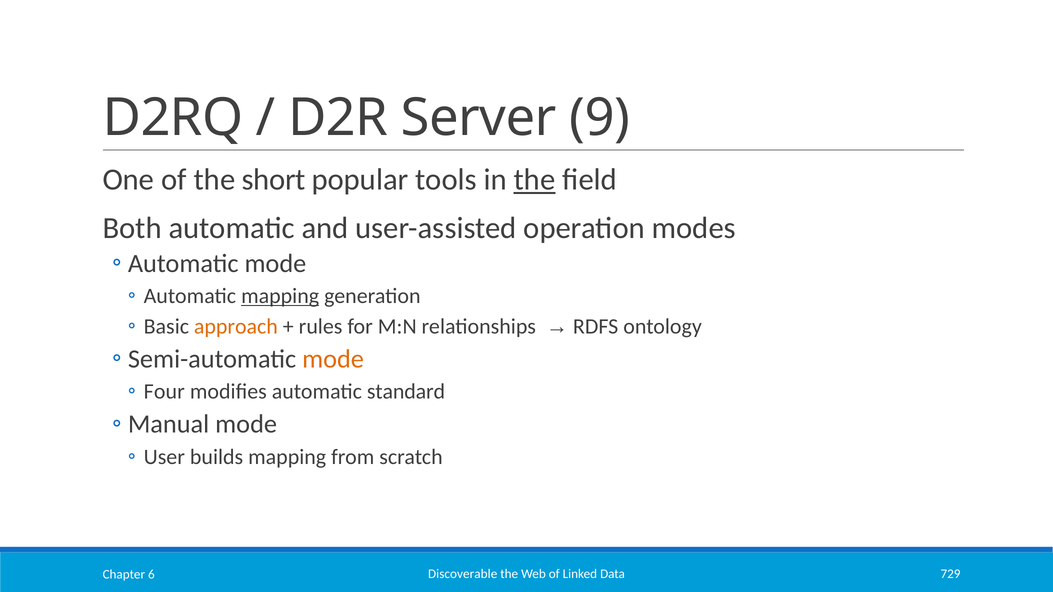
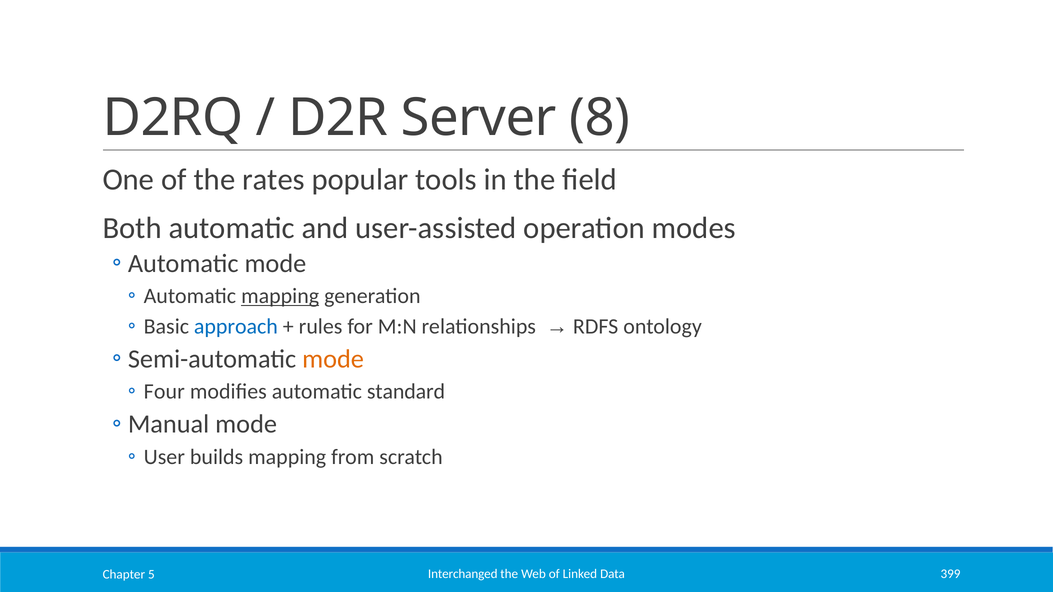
9: 9 -> 8 (600, 118)
short: short -> rates (274, 180)
the underline: present -> none (535, 180)
approach colour: orange -> blue (236, 326)
Discoverable: Discoverable -> Interchanged (463, 574)
729: 729 -> 399 (950, 574)
6: 6 -> 5 (151, 575)
